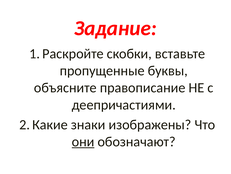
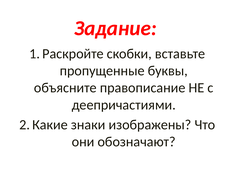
они underline: present -> none (83, 141)
